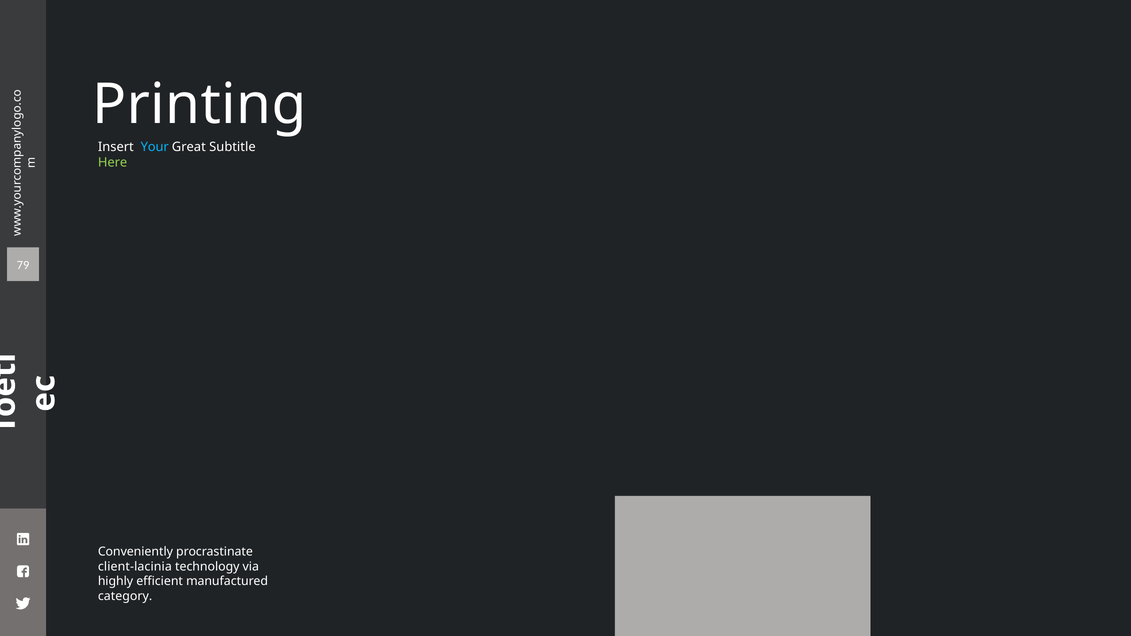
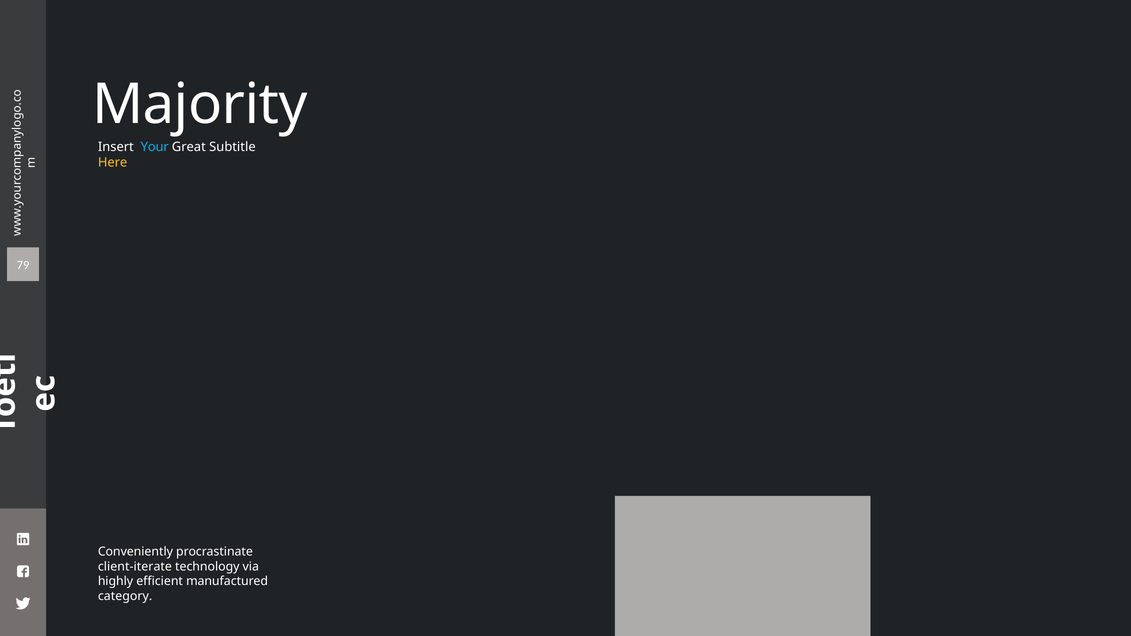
Printing: Printing -> Majority (200, 104)
Here colour: light green -> yellow (113, 163)
client-lacinia: client-lacinia -> client-iterate (135, 567)
